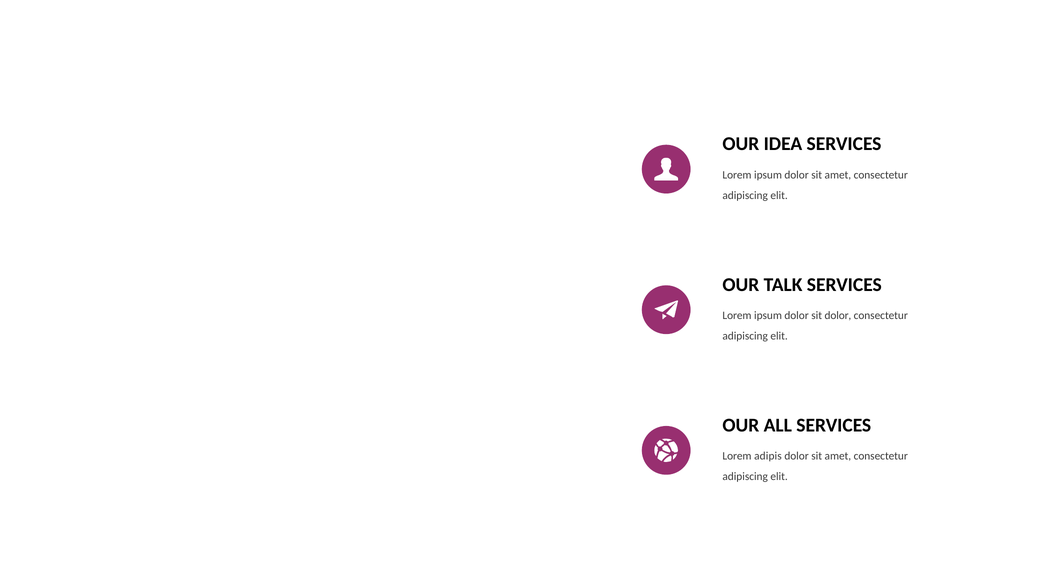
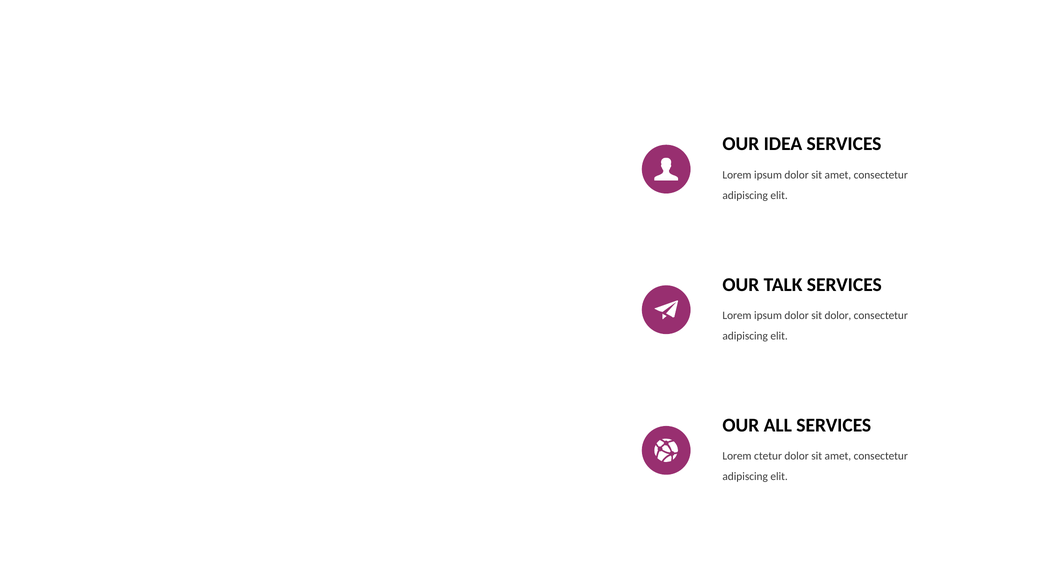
adipis: adipis -> ctetur (768, 456)
